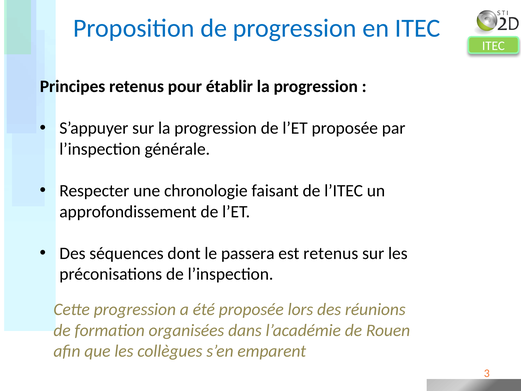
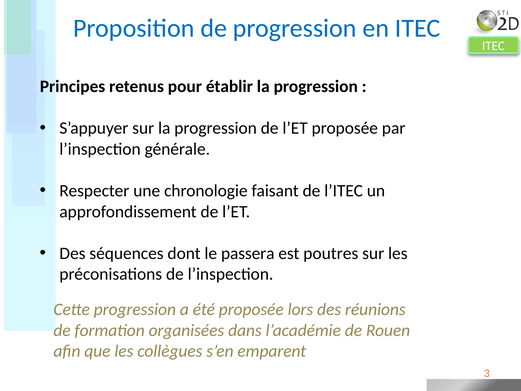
est retenus: retenus -> poutres (331, 253)
